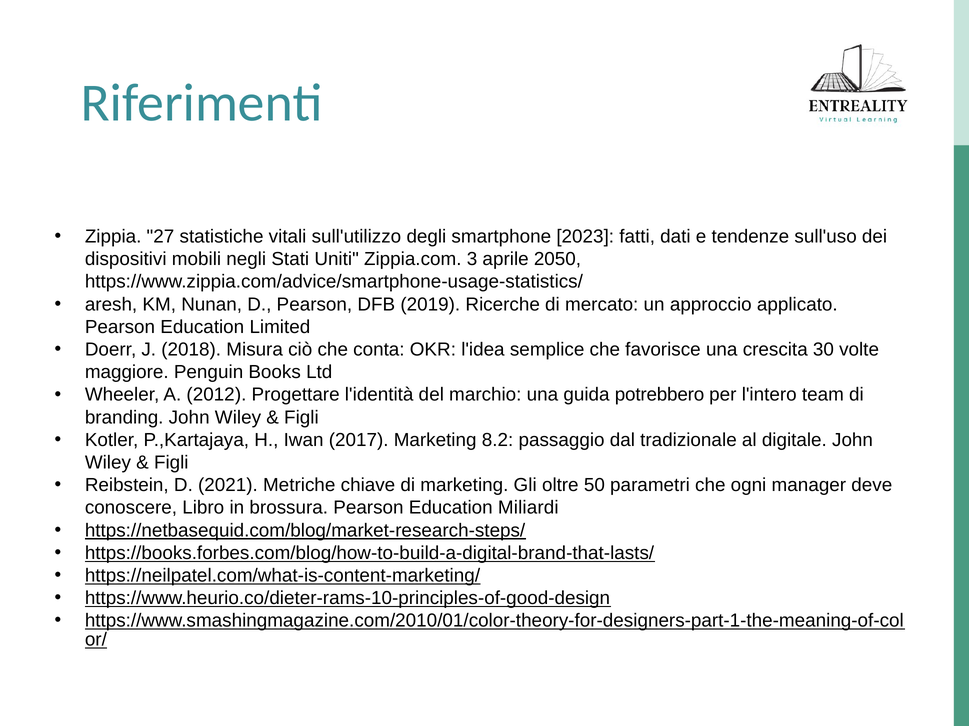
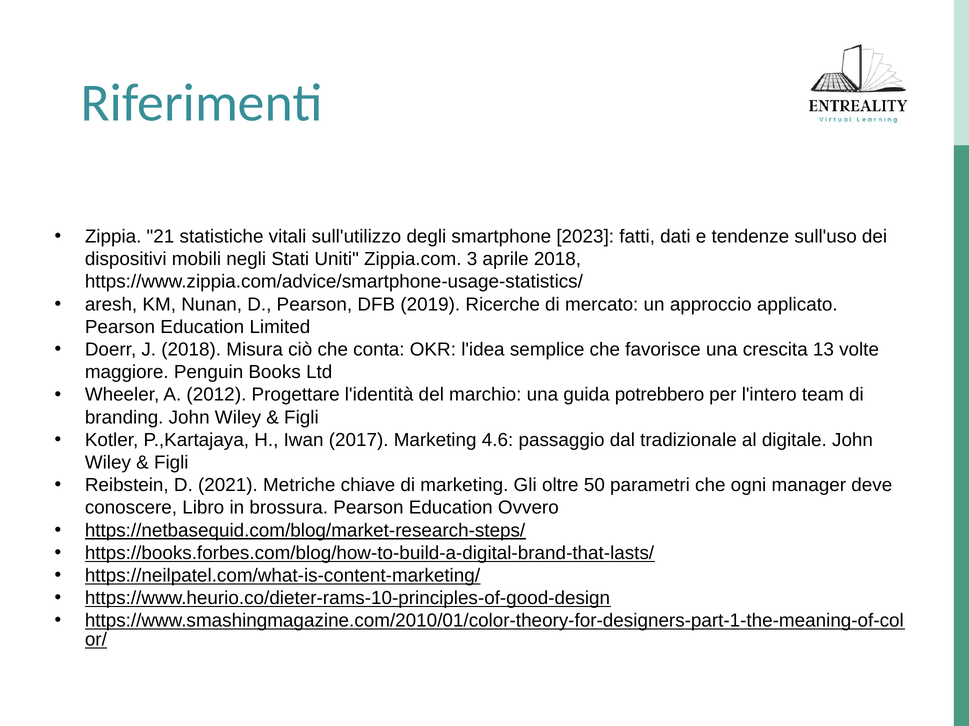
27: 27 -> 21 (160, 237)
aprile 2050: 2050 -> 2018 (557, 259)
30: 30 -> 13 (823, 350)
8.2: 8.2 -> 4.6 (498, 440)
Miliardi: Miliardi -> Ovvero (528, 508)
